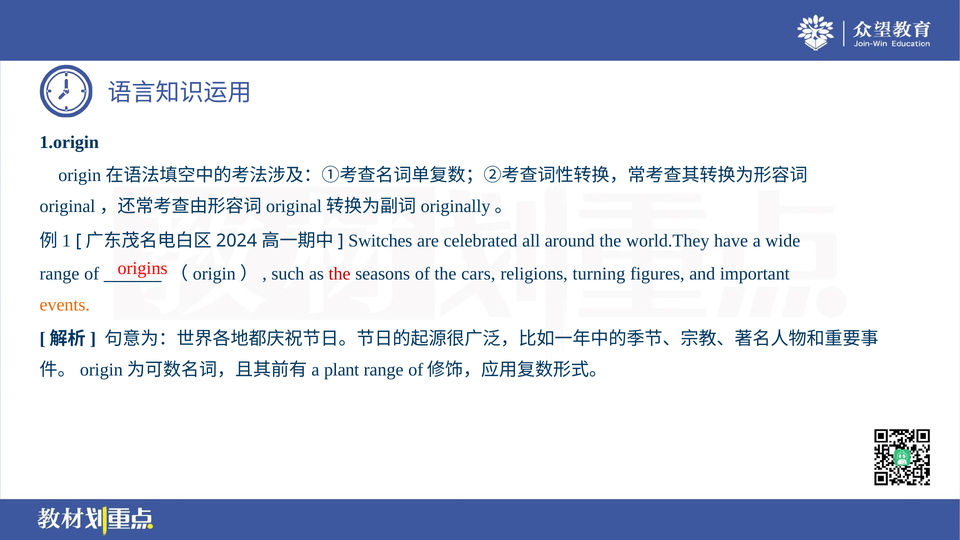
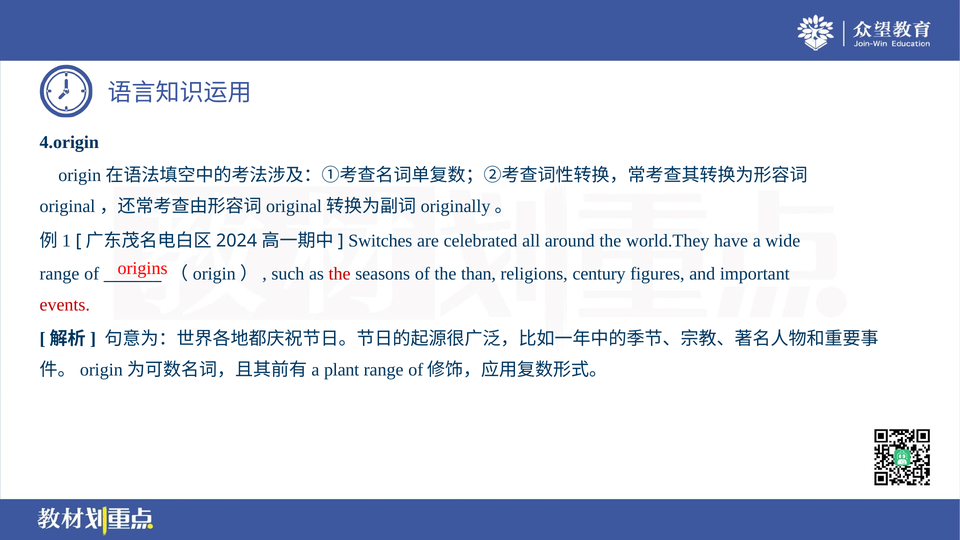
1.origin: 1.origin -> 4.origin (69, 142)
cars: cars -> than (479, 274)
turning: turning -> century (599, 274)
events colour: orange -> red (65, 305)
